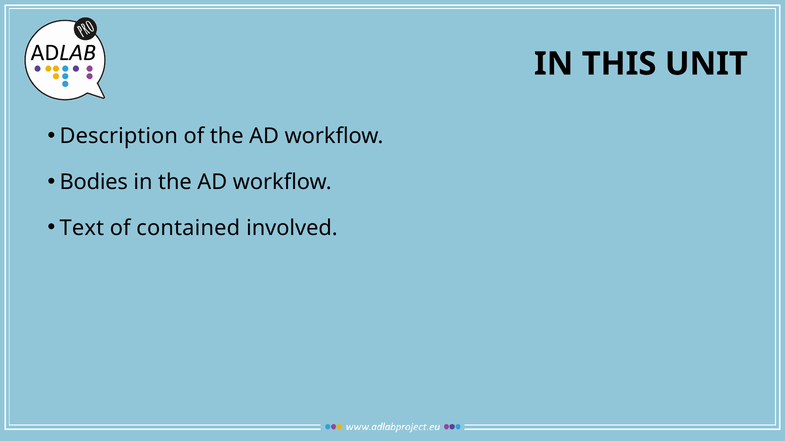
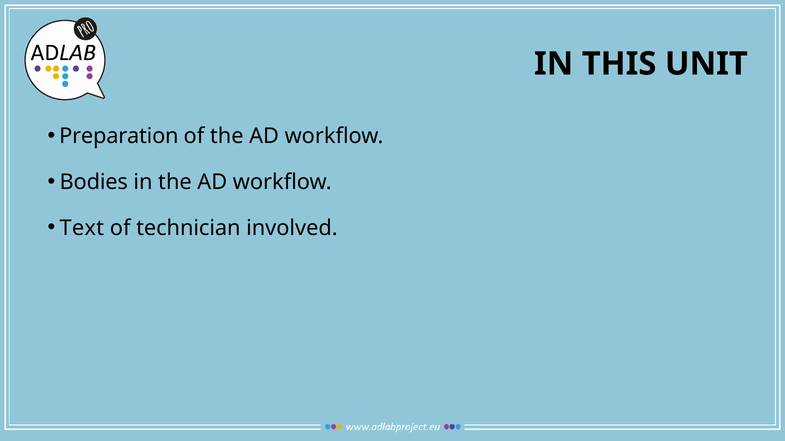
Description: Description -> Preparation (119, 136)
contained: contained -> technician (188, 228)
